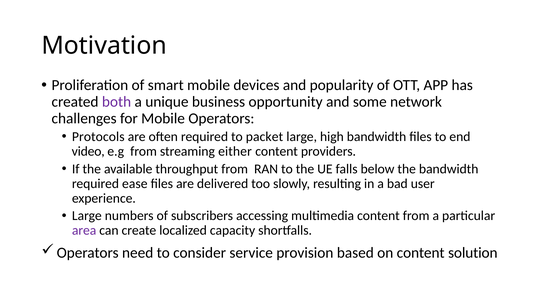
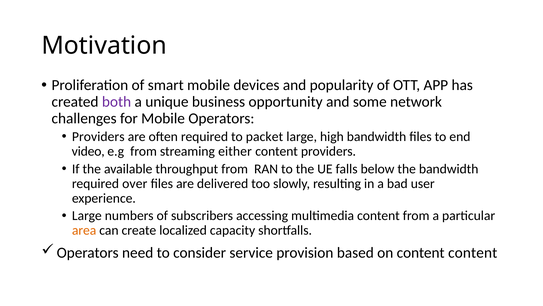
Protocols: Protocols -> Providers (98, 136)
ease: ease -> over (135, 183)
area colour: purple -> orange (84, 230)
content solution: solution -> content (473, 252)
